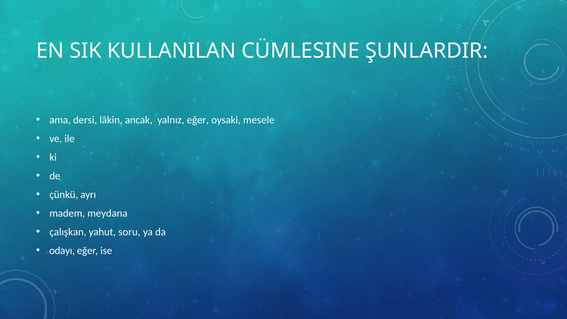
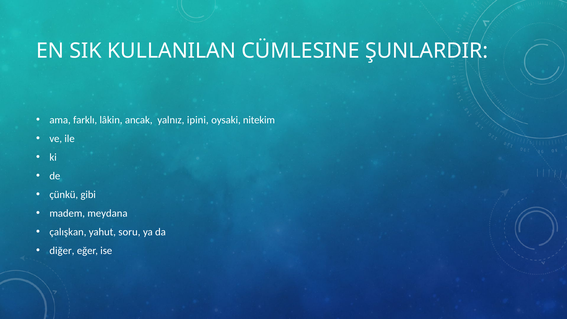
dersi: dersi -> farklı (85, 120)
yalnız eğer: eğer -> ipini (198, 120)
mesele: mesele -> nitekim (259, 120)
ayrı: ayrı -> gibi (88, 195)
odayı: odayı -> diğer (62, 251)
